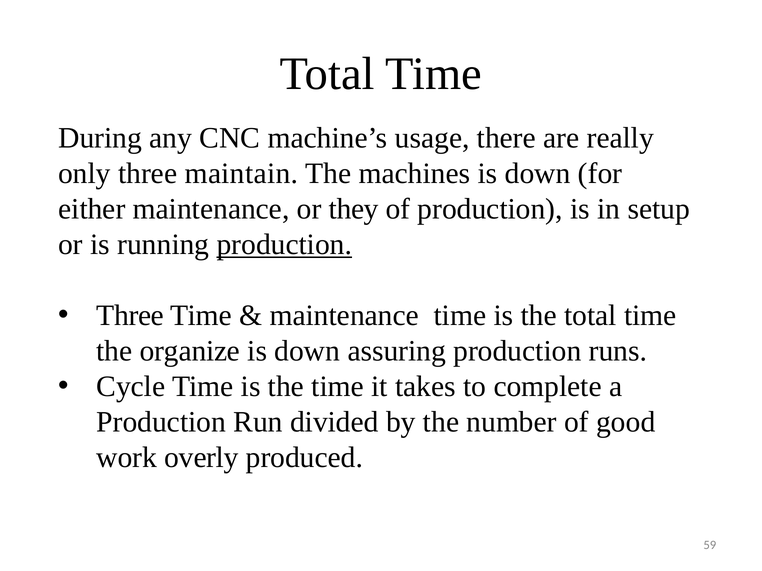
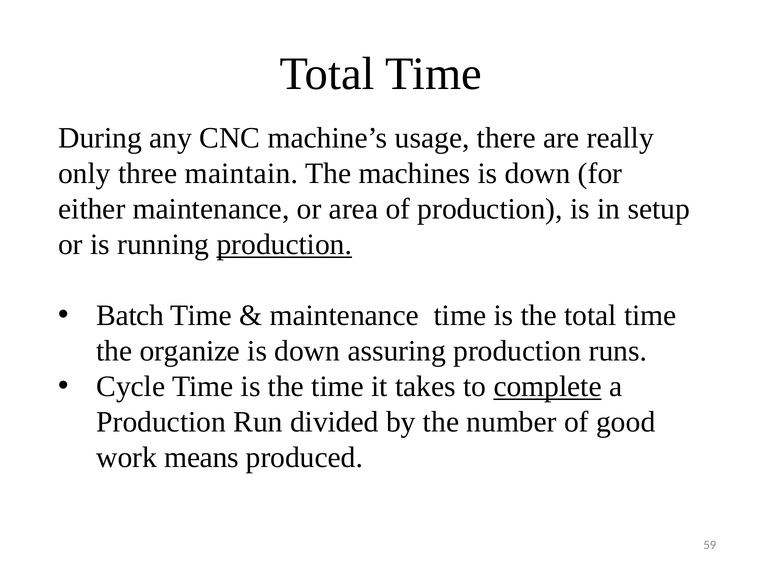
they: they -> area (354, 209)
Three: Three -> Batch (130, 316)
complete underline: none -> present (548, 387)
overly: overly -> means (202, 458)
